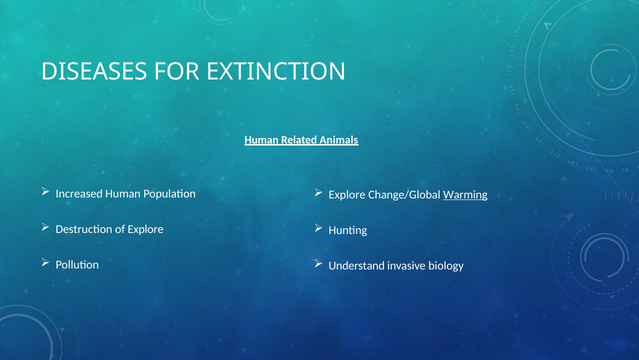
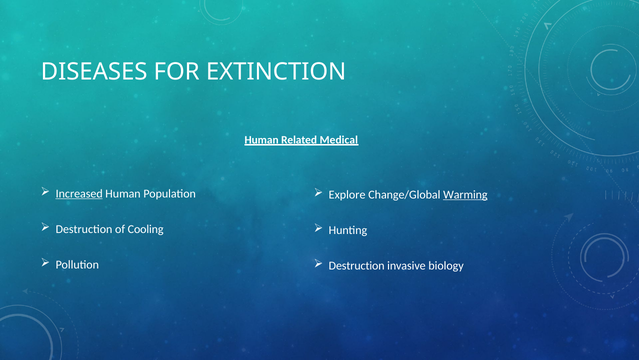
Animals: Animals -> Medical (339, 140)
Increased underline: none -> present (79, 193)
of Explore: Explore -> Cooling (146, 229)
Understand: Understand -> Destruction (357, 265)
